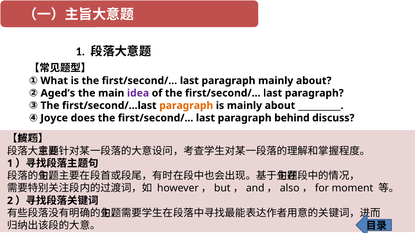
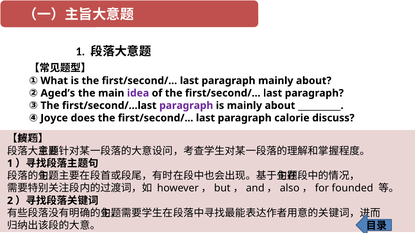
paragraph colour: orange -> purple (186, 106)
behind: behind -> calorie (292, 118)
moment: moment -> founded (352, 189)
